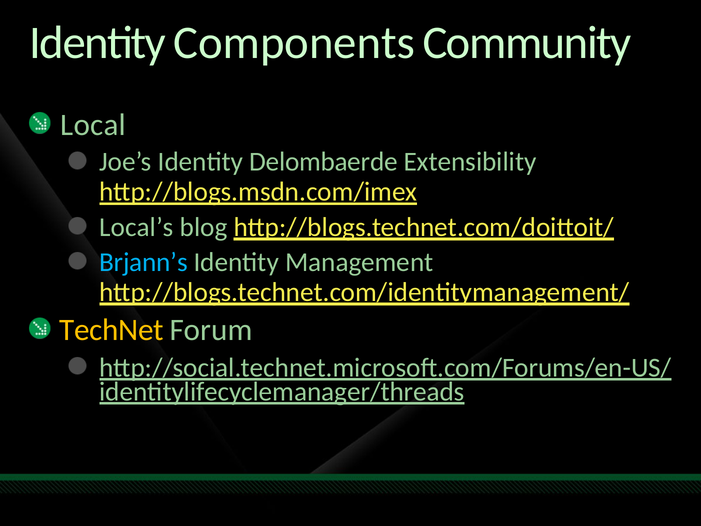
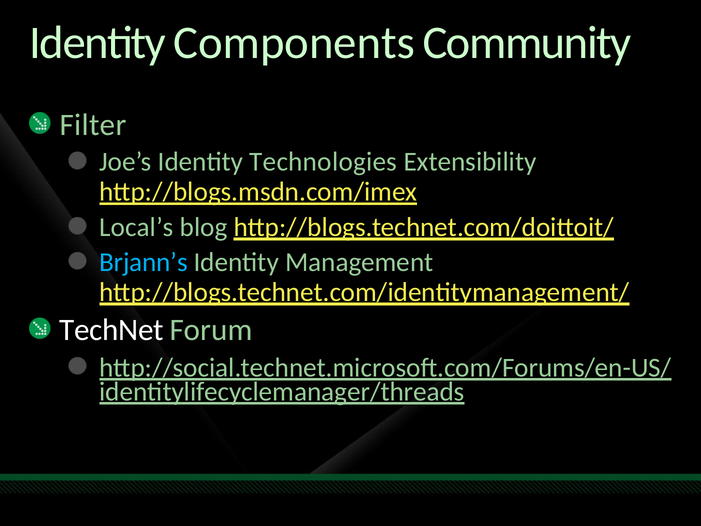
Local: Local -> Filter (93, 125)
Delombaerde: Delombaerde -> Technologies (323, 162)
TechNet colour: yellow -> white (111, 330)
